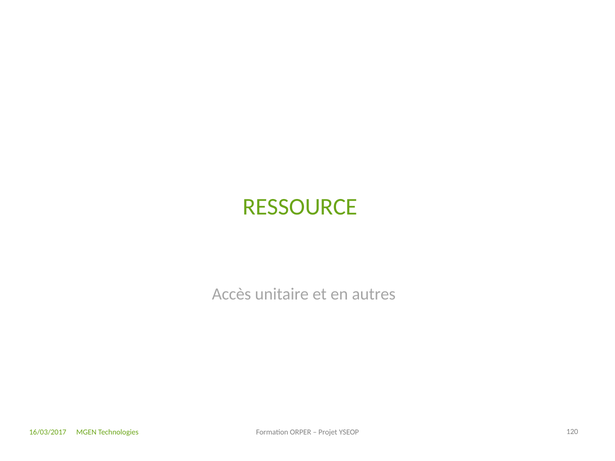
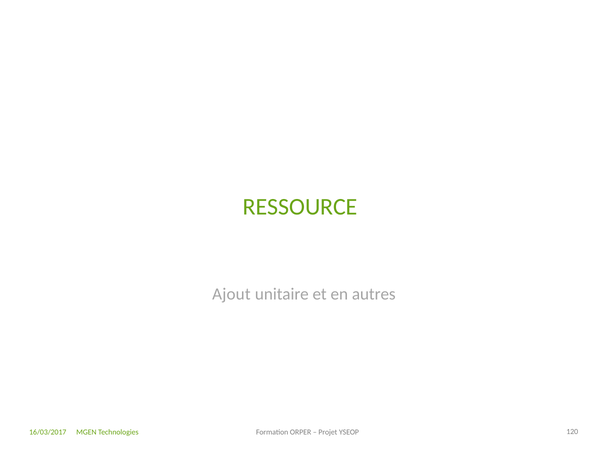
Accès: Accès -> Ajout (231, 294)
